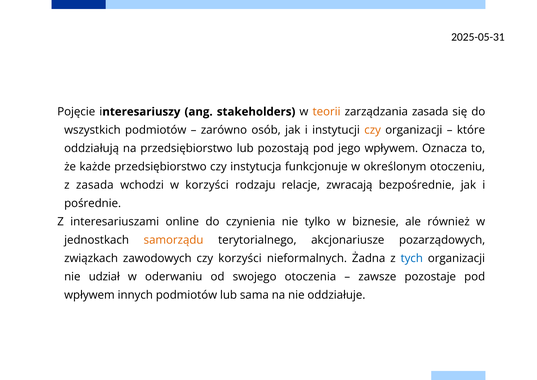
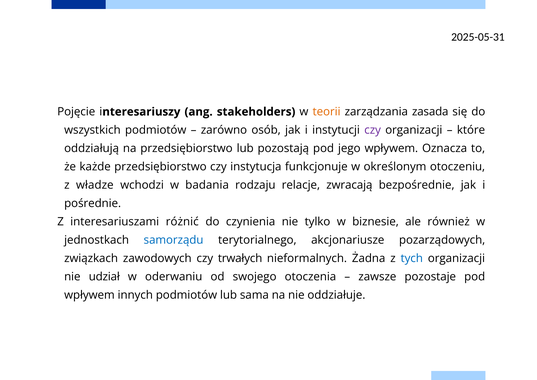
czy colour: orange -> purple (373, 130)
z zasada: zasada -> władze (95, 185)
w korzyści: korzyści -> badania (207, 185)
online: online -> różnić (182, 222)
samorządu colour: orange -> blue (174, 240)
czy korzyści: korzyści -> trwałych (240, 258)
